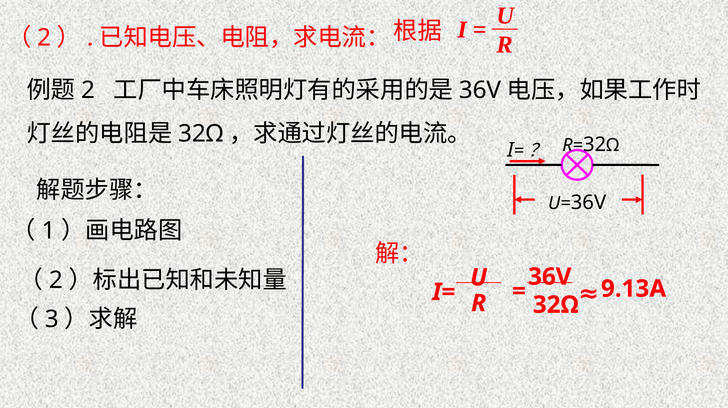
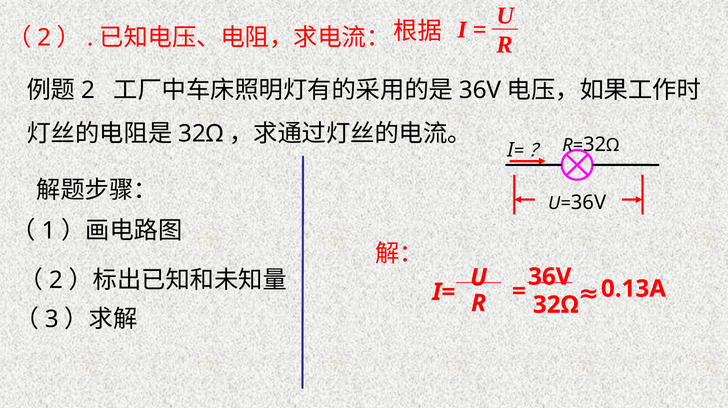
9.13A: 9.13A -> 0.13A (634, 289)
